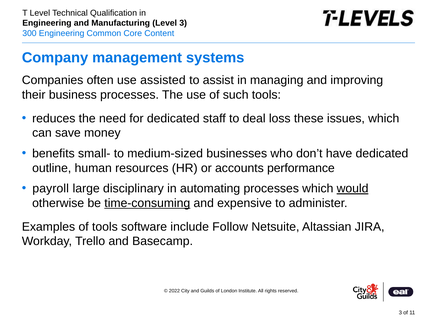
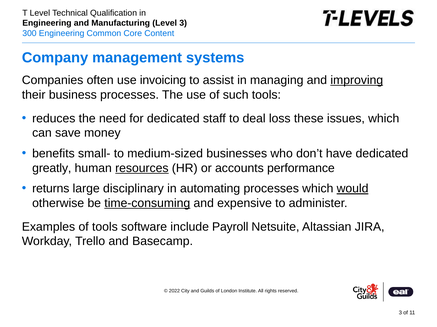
assisted: assisted -> invoicing (163, 80)
improving underline: none -> present (357, 80)
outline: outline -> greatly (52, 168)
resources underline: none -> present (142, 168)
payroll: payroll -> returns (51, 189)
Follow: Follow -> Payroll (230, 227)
